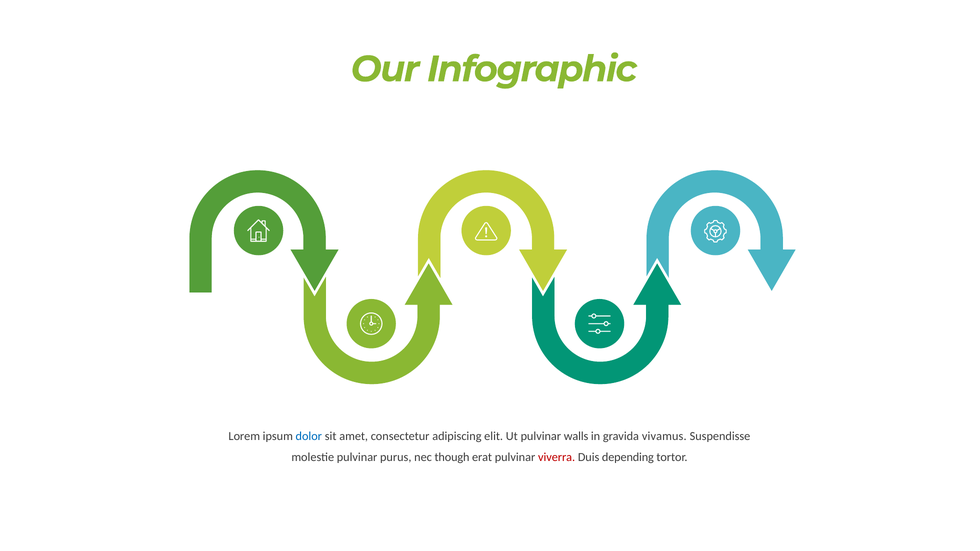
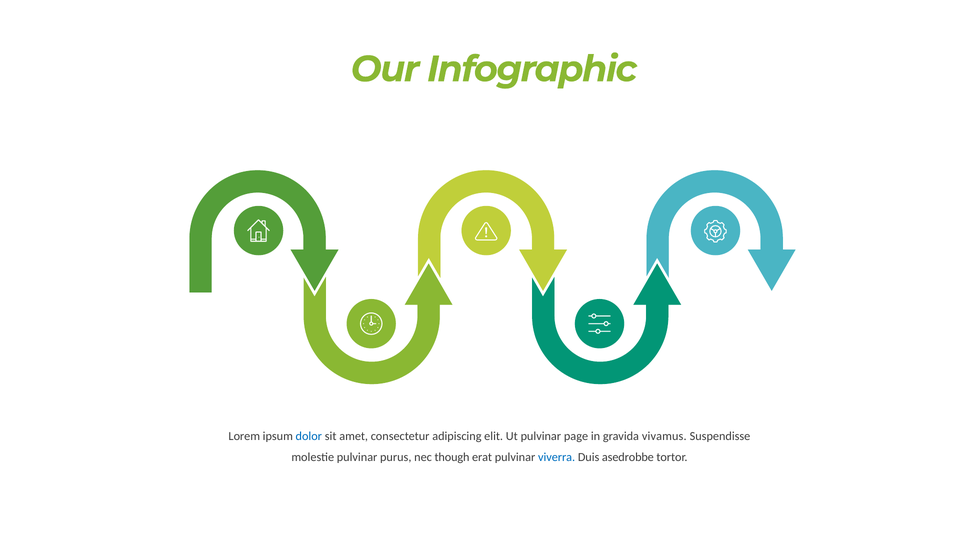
walls: walls -> page (576, 437)
viverra colour: red -> blue (557, 457)
depending: depending -> asedrobbe (628, 457)
